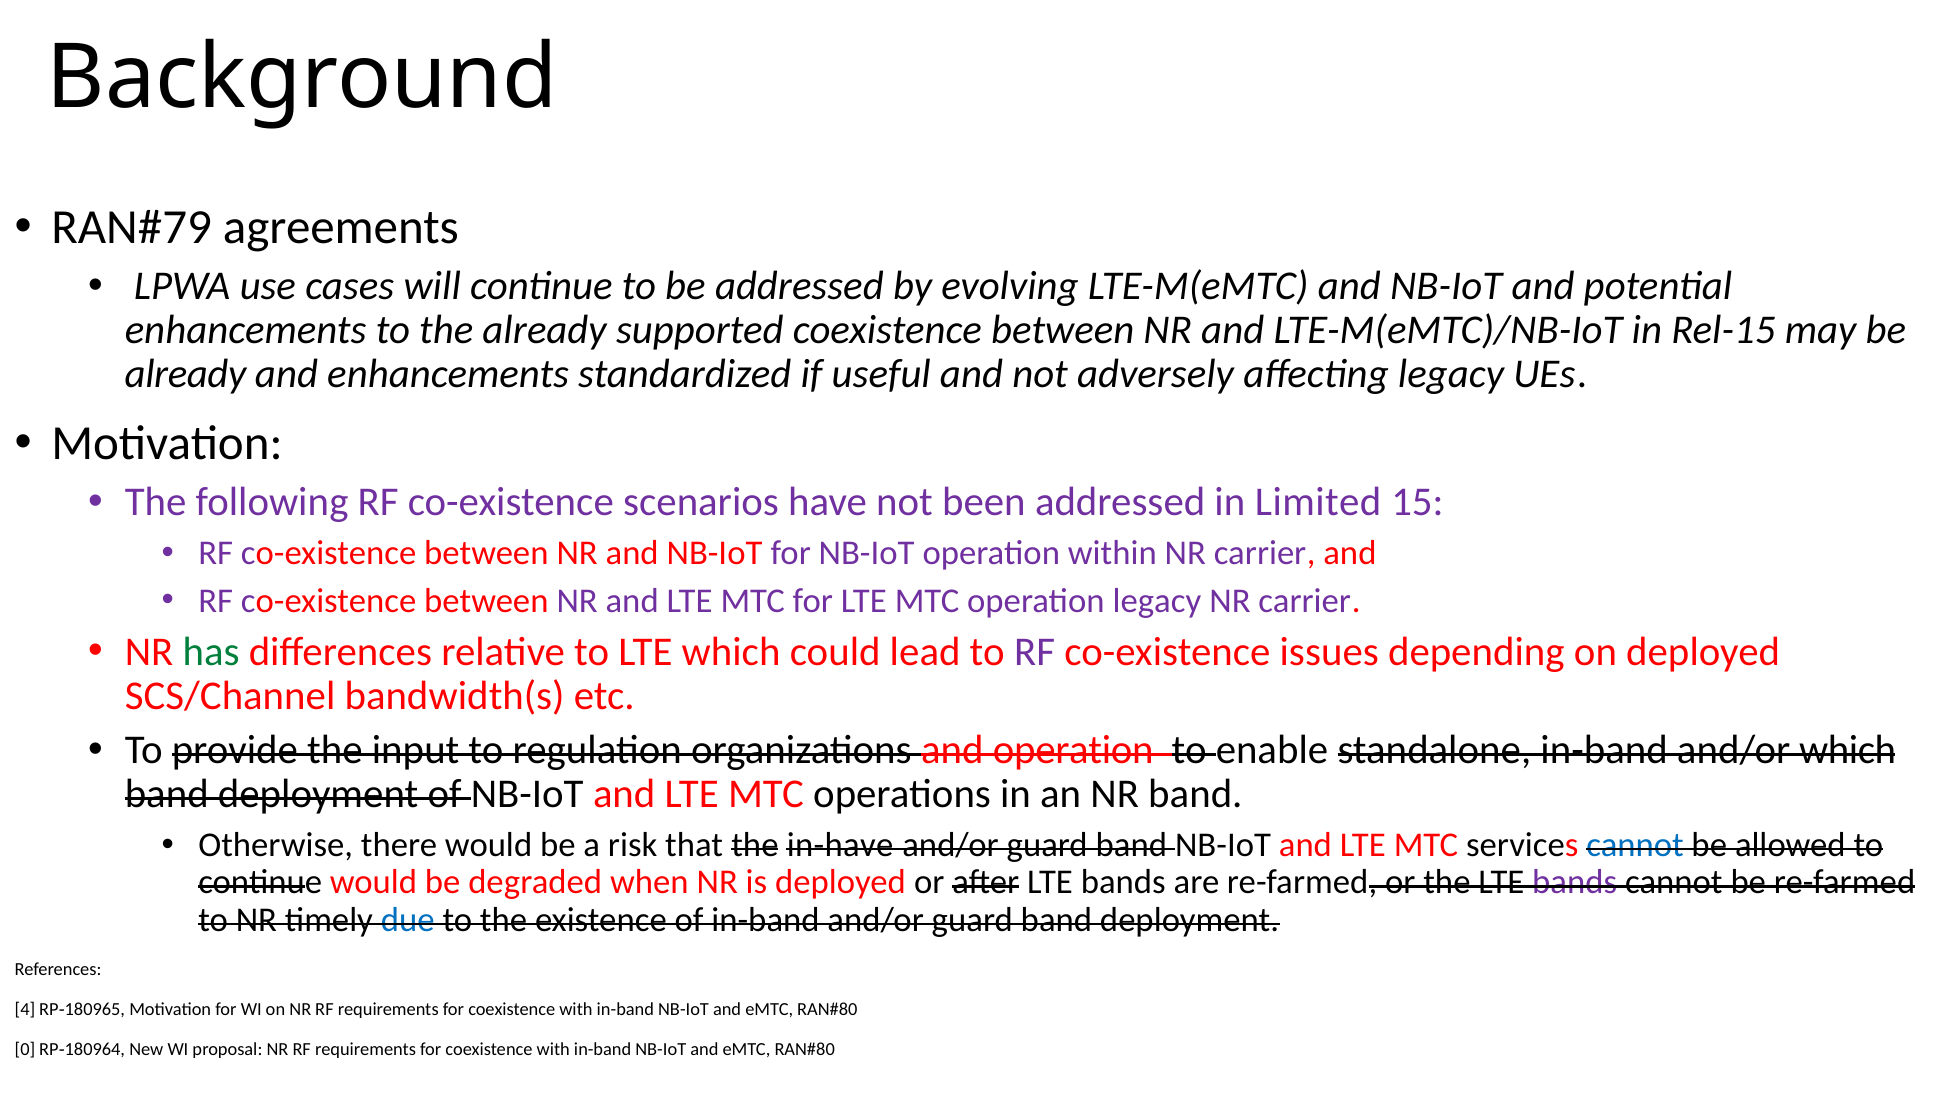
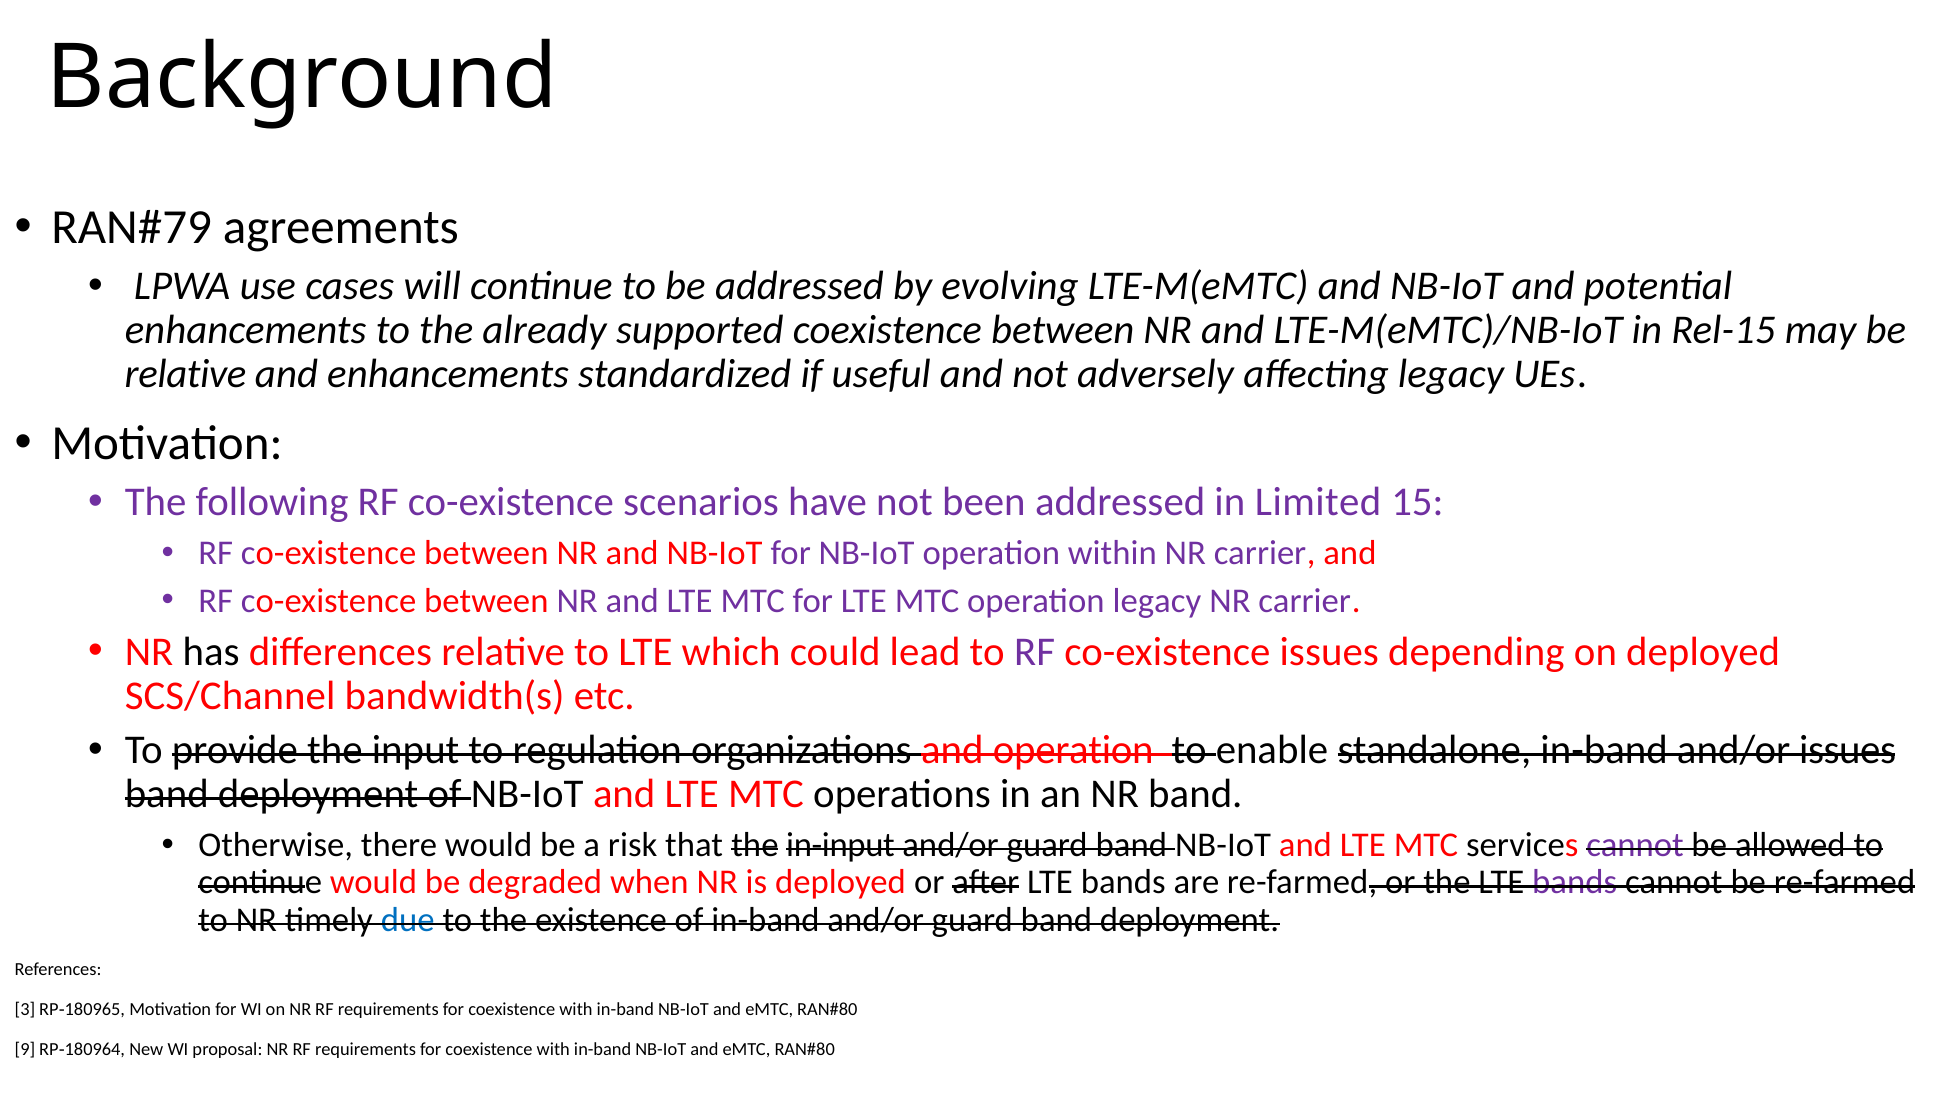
already: already -> relative (185, 374)
has colour: green -> black (211, 652)
and/or which: which -> issues (1848, 750)
in-have: in-have -> in-input (840, 845)
cannot colour: blue -> purple (1635, 845)
4: 4 -> 3 (25, 1009)
0: 0 -> 9 (25, 1050)
